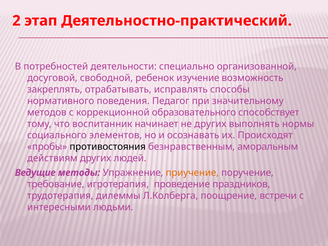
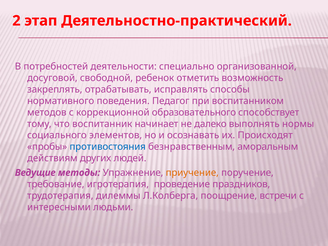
изучение: изучение -> отметить (198, 78)
значительному: значительному -> воспитанником (248, 101)
не других: других -> далеко (210, 124)
противостояния colour: black -> blue (108, 147)
